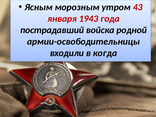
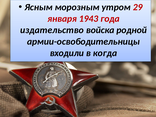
43: 43 -> 29 (138, 7)
пострадавший: пострадавший -> издательство (52, 30)
